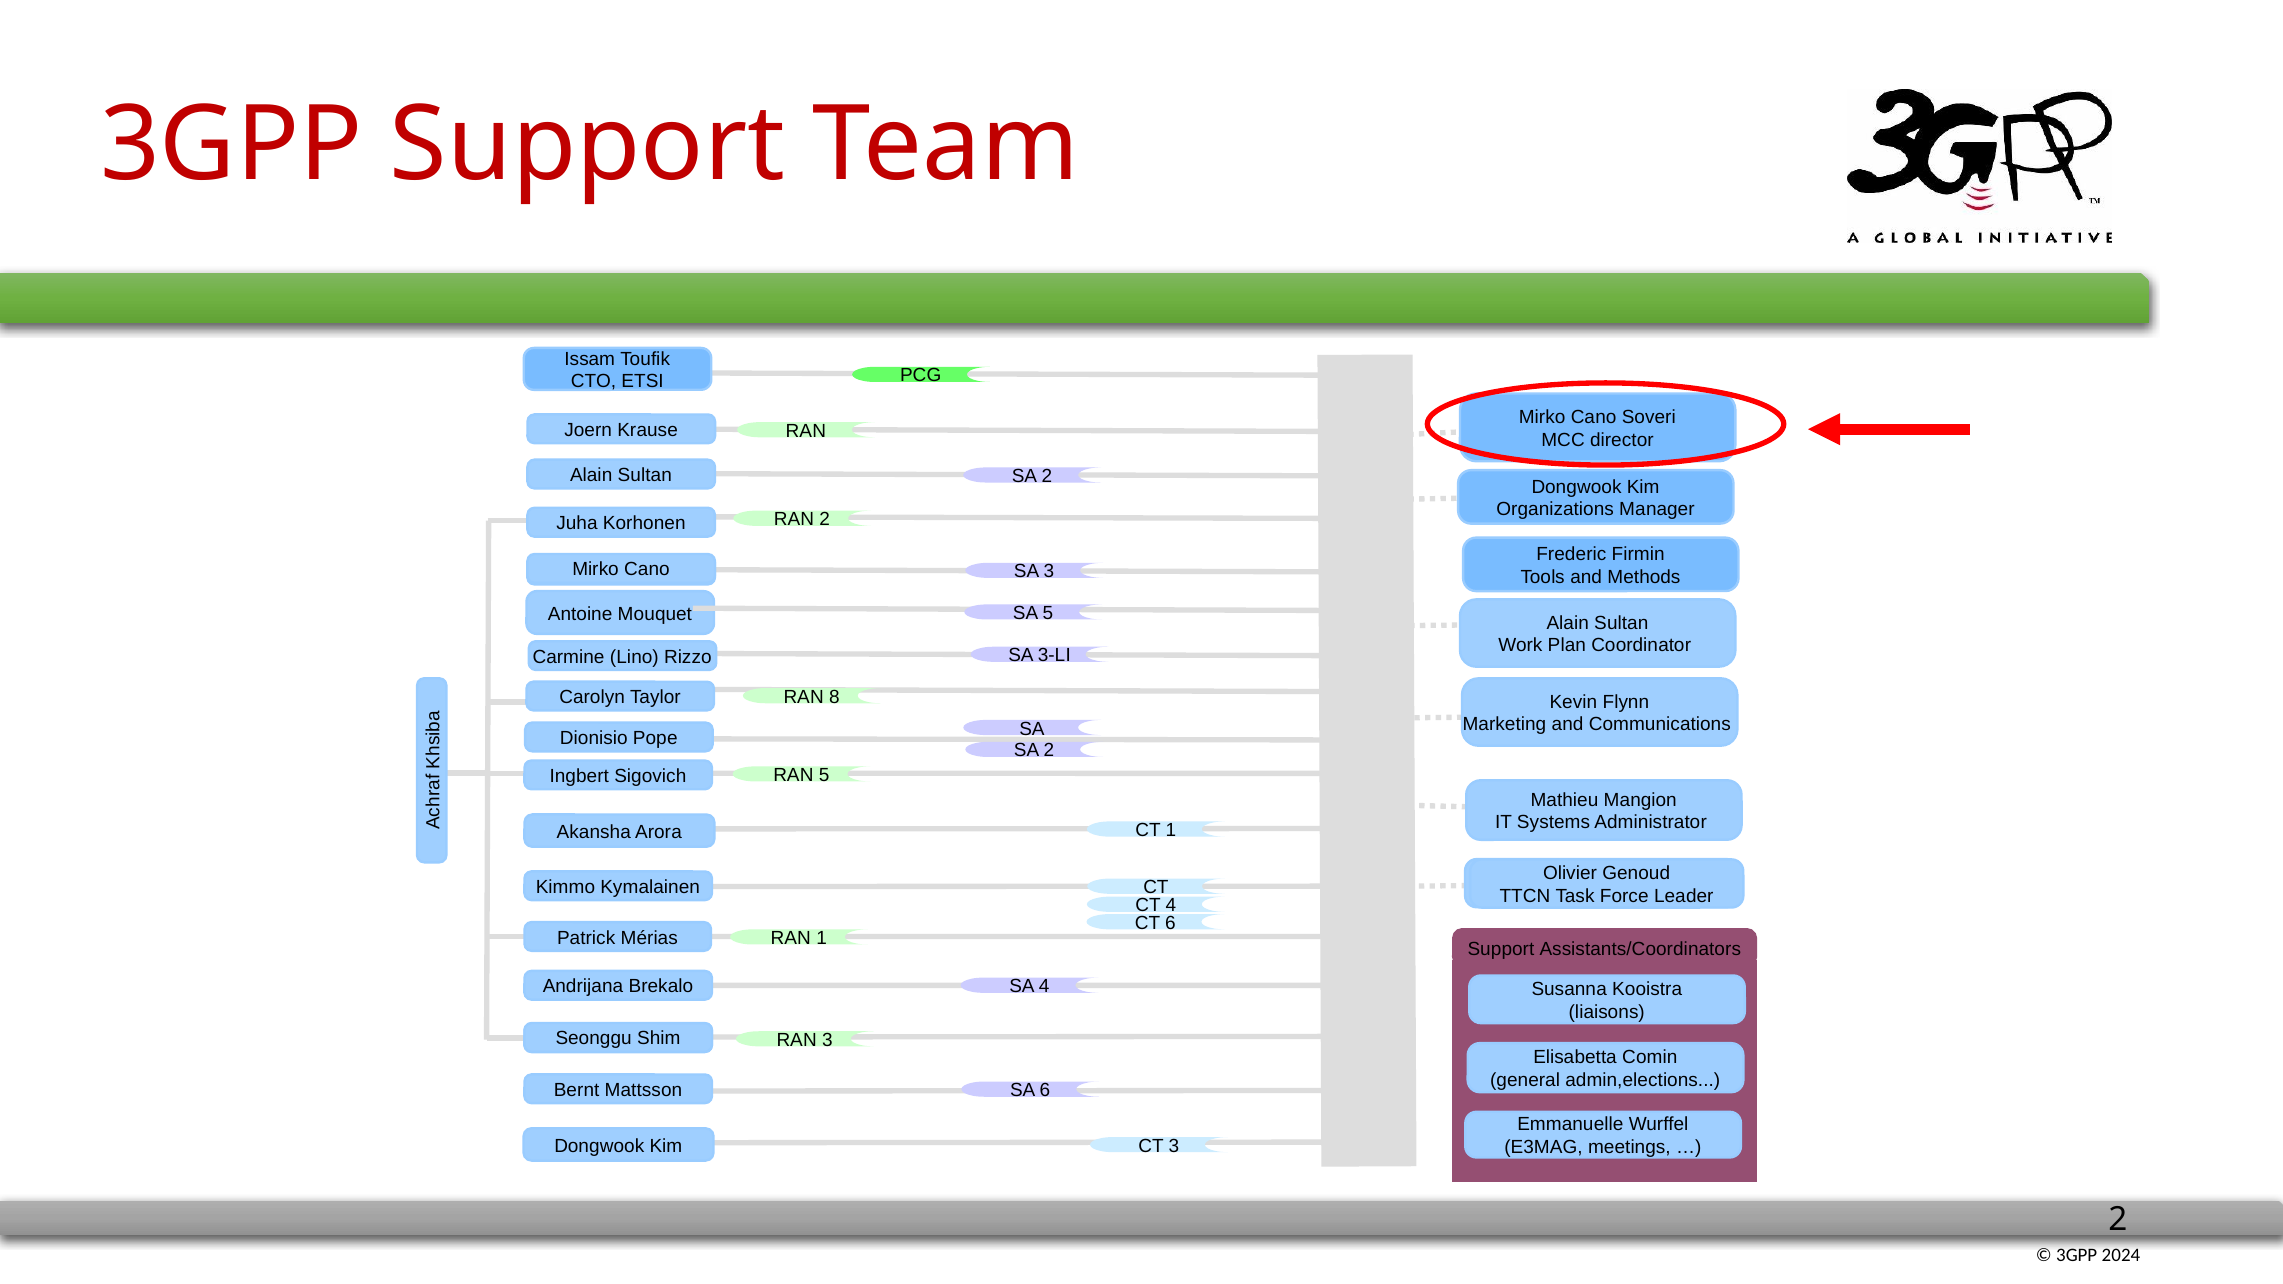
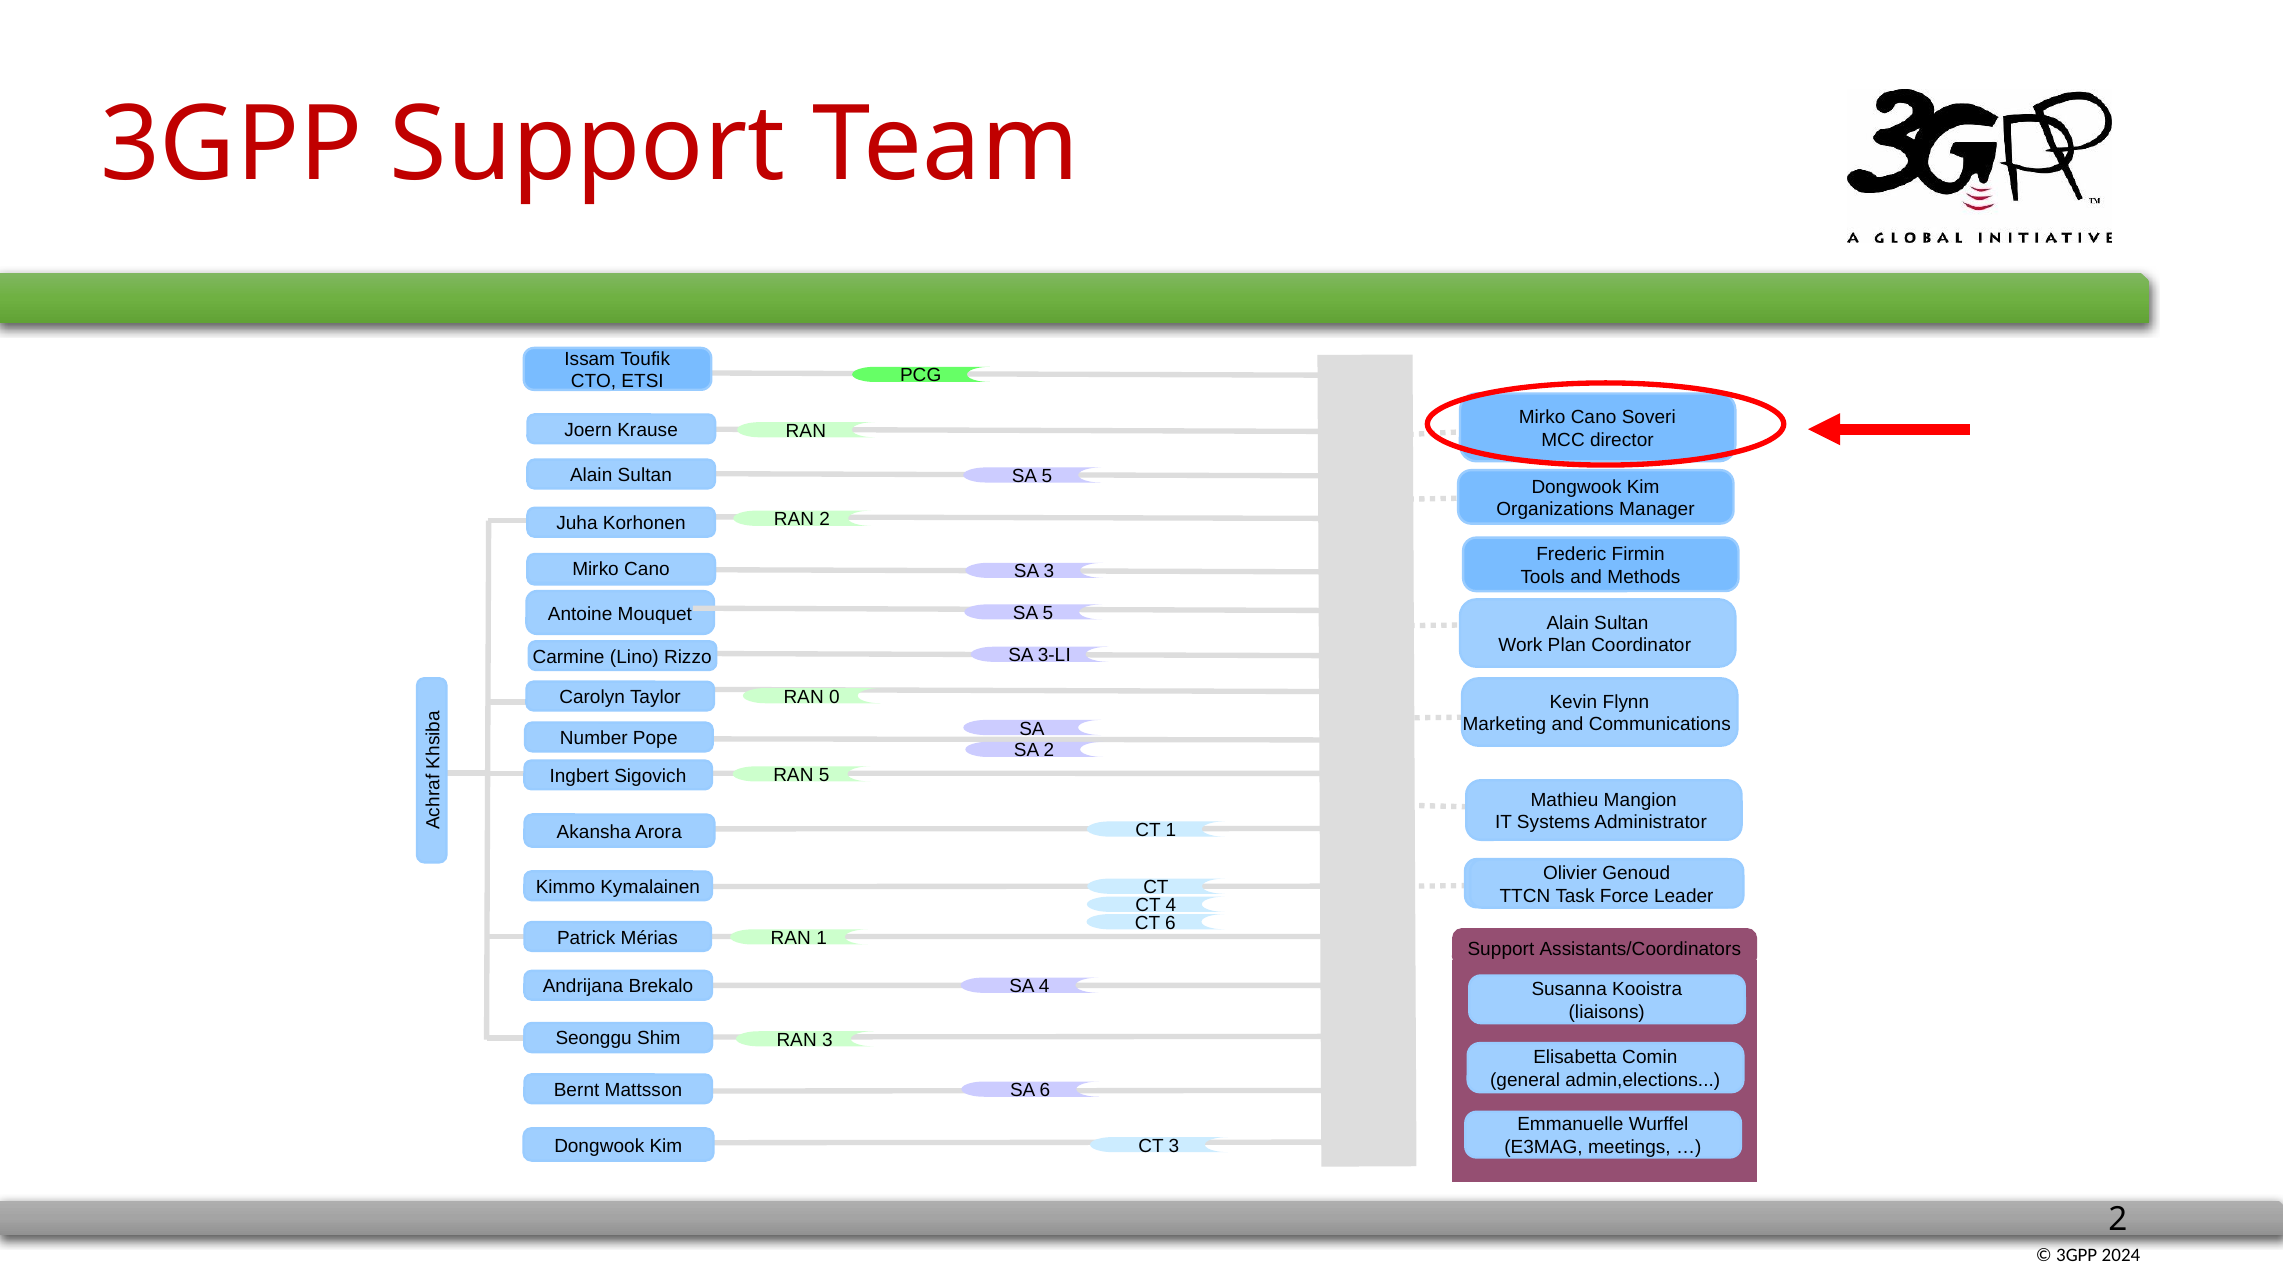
Sultan SA 2: 2 -> 5 (1047, 476)
8: 8 -> 0 (834, 697)
Dionisio: Dionisio -> Number (594, 738)
